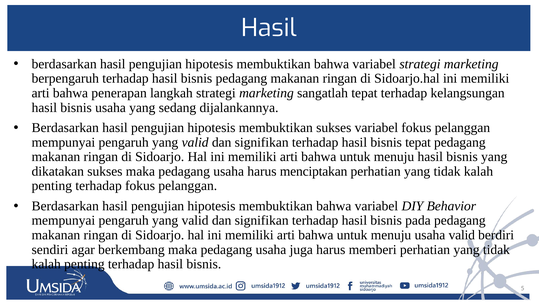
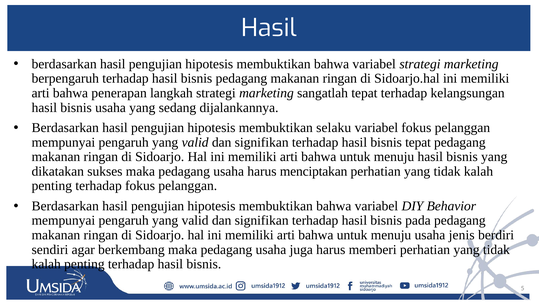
membuktikan sukses: sukses -> selaku (334, 128)
usaha valid: valid -> jenis (462, 235)
